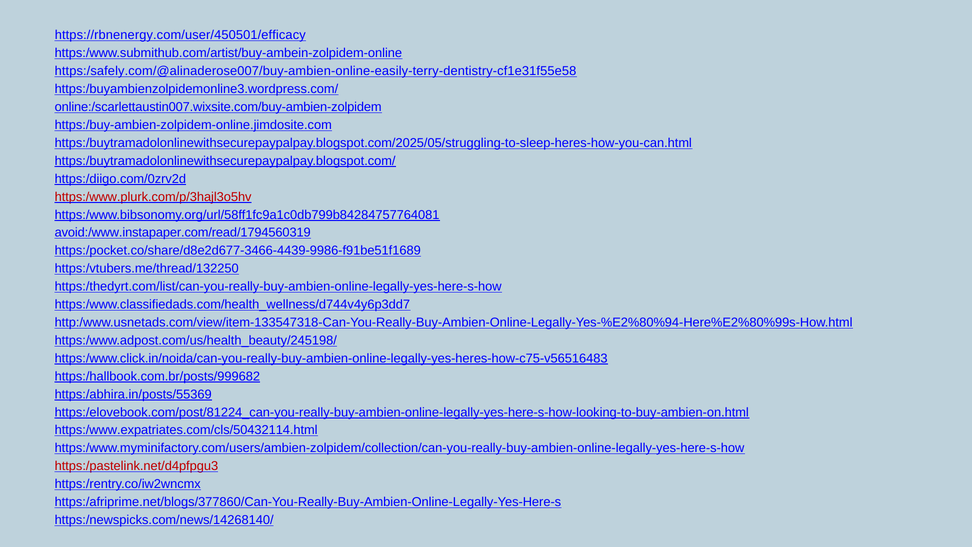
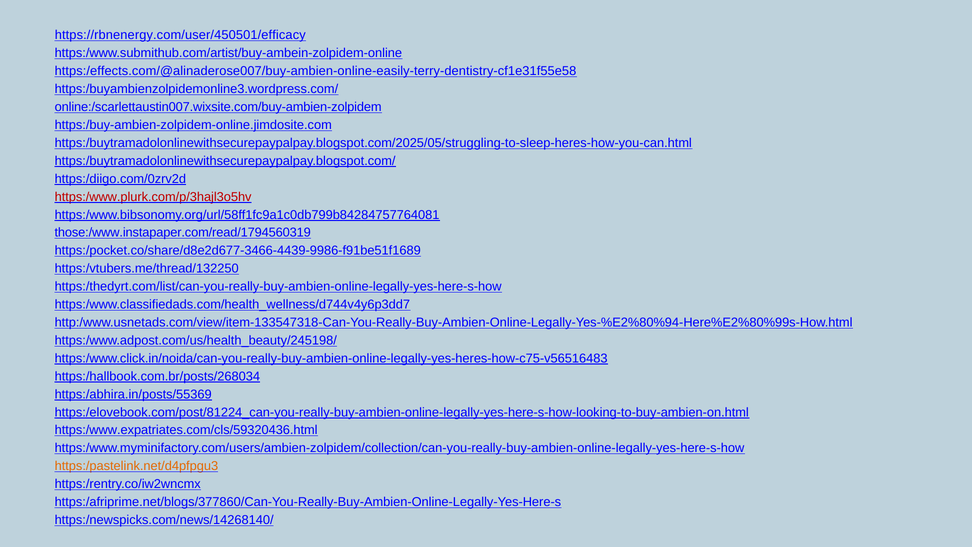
https:/safely.com/@alinaderose007/buy-ambien-online-easily-terry-dentistry-cf1e31f55e58: https:/safely.com/@alinaderose007/buy-ambien-online-easily-terry-dentistry-cf1e31f55e58 -> https:/effects.com/@alinaderose007/buy-ambien-online-easily-terry-dentistry-cf1e31f55e58 (315, 71)
avoid:/www.instapaper.com/read/1794560319: avoid:/www.instapaper.com/read/1794560319 -> those:/www.instapaper.com/read/1794560319 (183, 233)
https:/hallbook.com.br/posts/999682: https:/hallbook.com.br/posts/999682 -> https:/hallbook.com.br/posts/268034 (157, 376)
https:/www.expatriates.com/cls/50432114.html: https:/www.expatriates.com/cls/50432114.html -> https:/www.expatriates.com/cls/59320436.html (186, 430)
https:/pastelink.net/d4pfpgu3 colour: red -> orange (136, 466)
